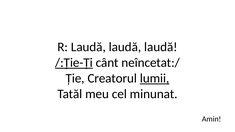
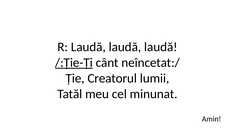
lumii underline: present -> none (155, 78)
